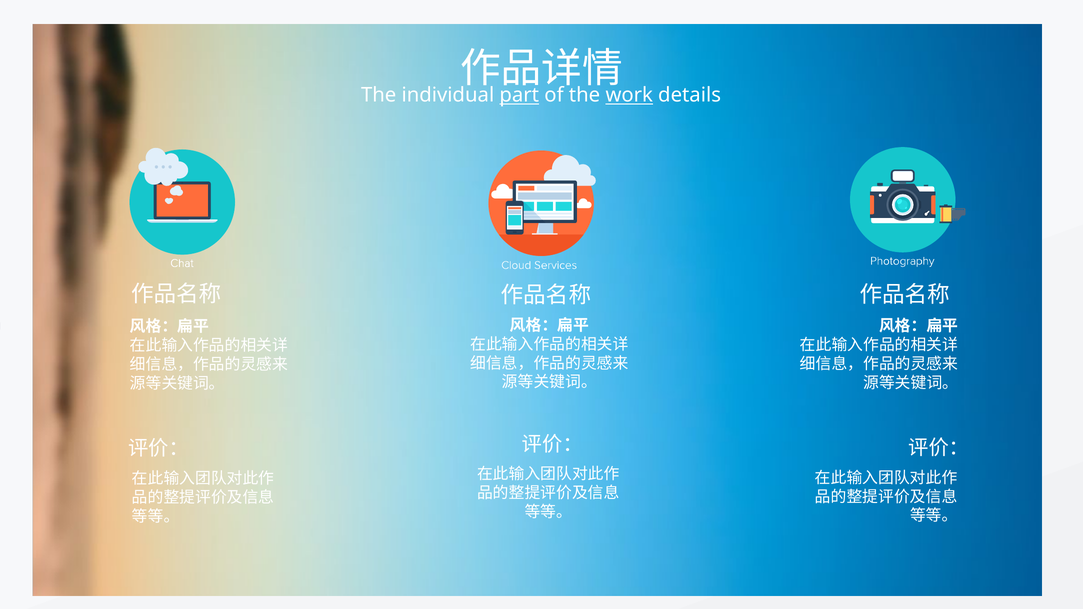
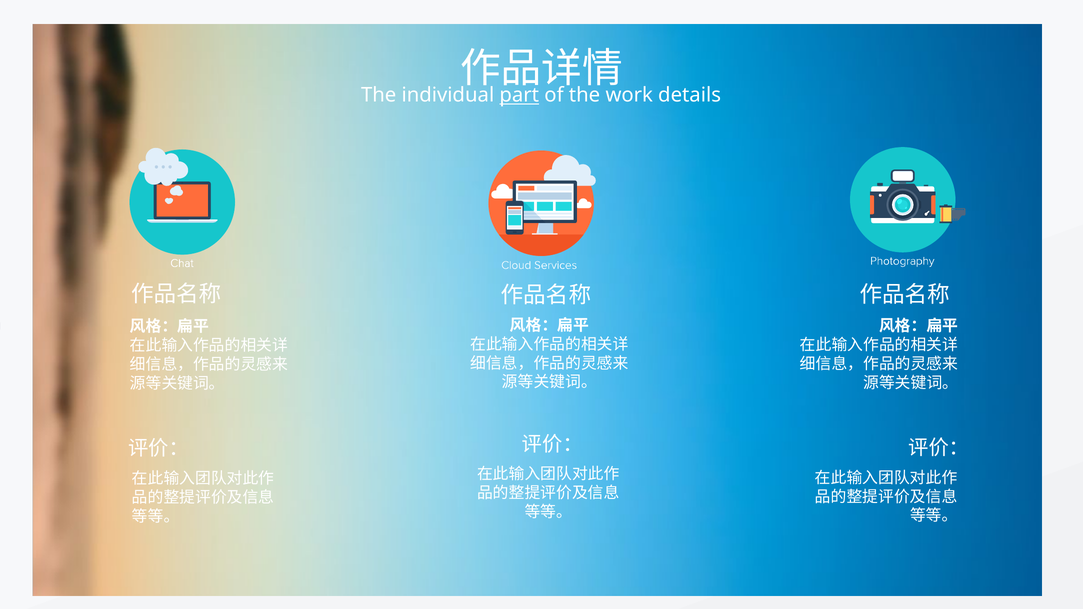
work underline: present -> none (629, 95)
